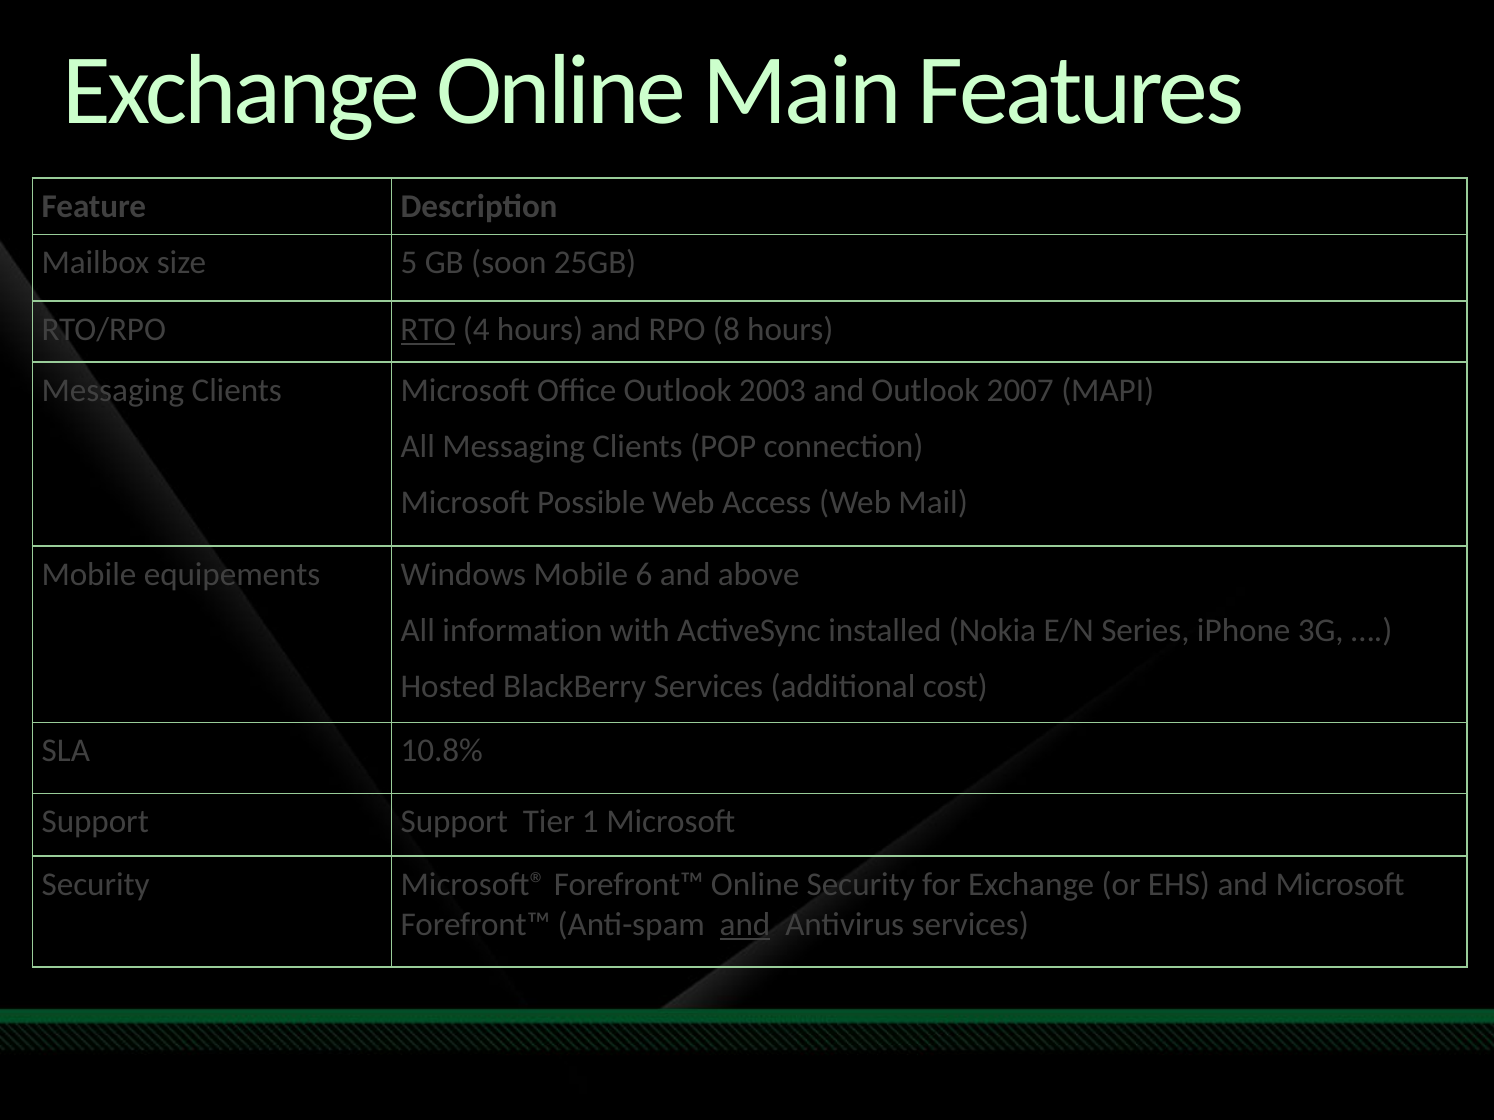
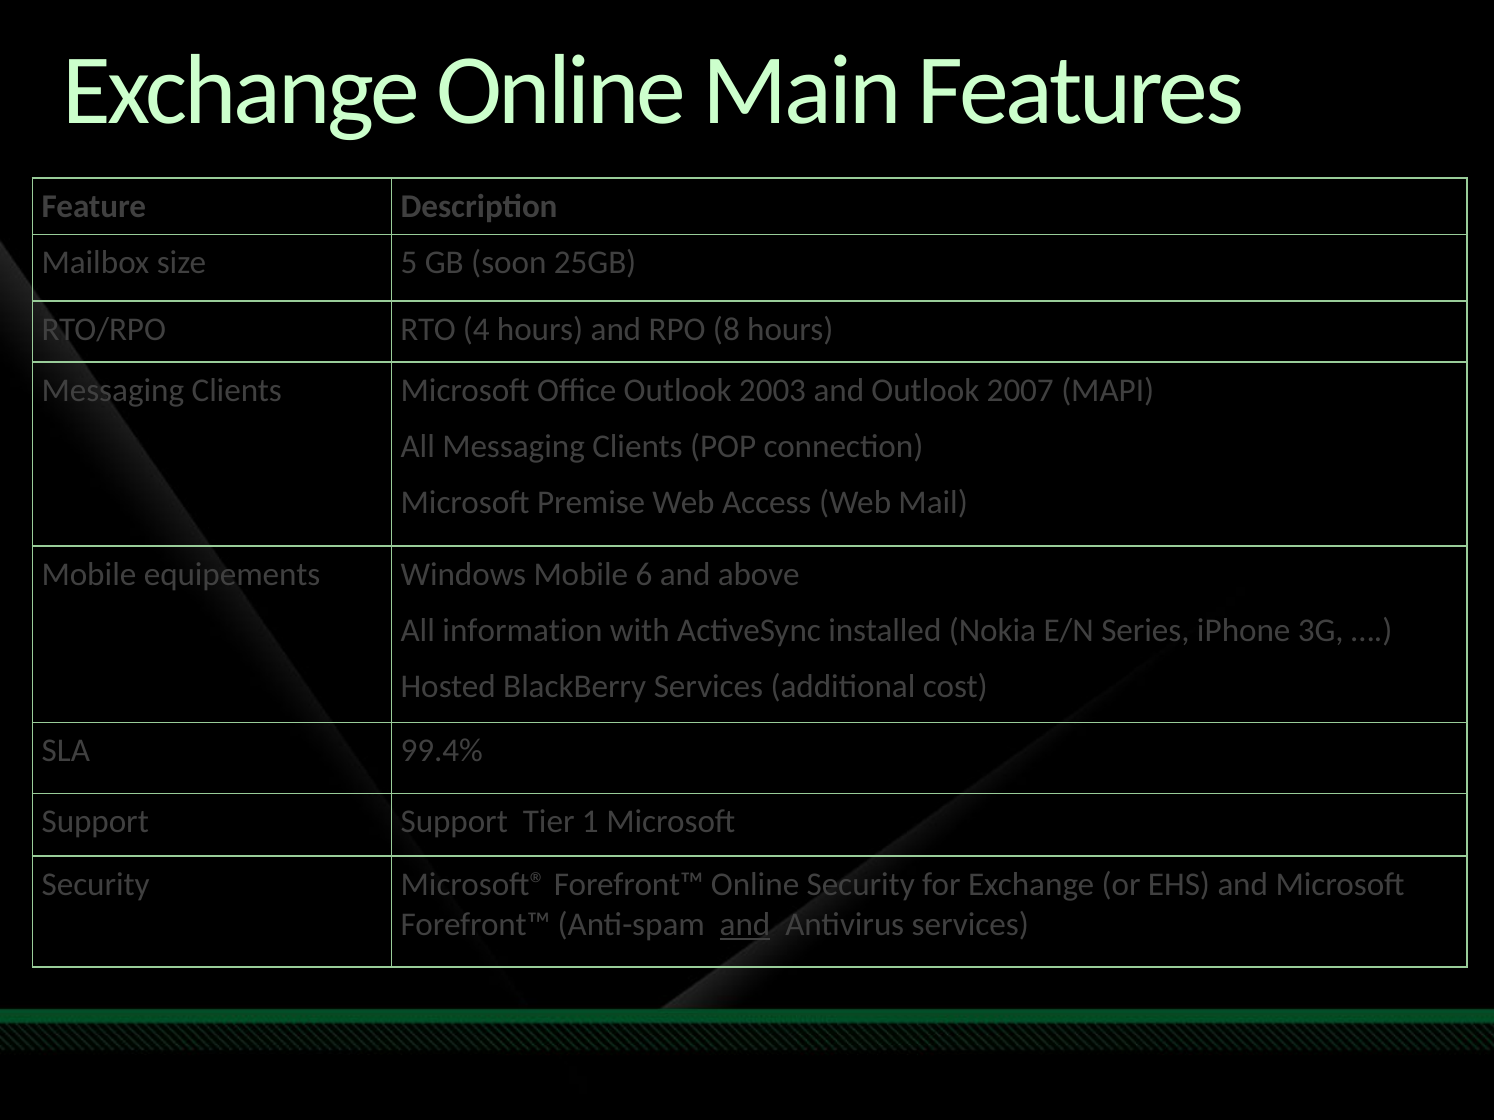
RTO underline: present -> none (428, 330)
Possible: Possible -> Premise (591, 503)
10.8%: 10.8% -> 99.4% (442, 751)
